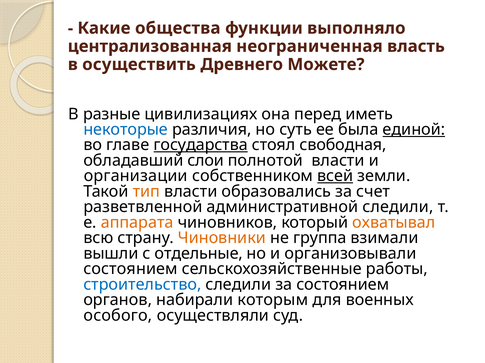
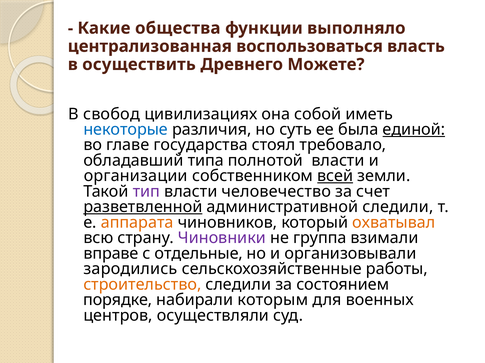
неограниченная: неограниченная -> воспользоваться (310, 46)
разные: разные -> свобод (112, 114)
перед: перед -> собой (318, 114)
государства underline: present -> none (201, 145)
свободная: свободная -> требовало (343, 145)
слои: слои -> типа (206, 161)
тип colour: orange -> purple (146, 192)
образовались: образовались -> человечество (276, 192)
разветвленной underline: none -> present (143, 207)
Чиновники colour: orange -> purple (222, 238)
вышли: вышли -> вправе (111, 254)
состоянием: состоянием -> зародились (130, 269)
строительство colour: blue -> orange (142, 285)
органов: органов -> порядке (118, 301)
особого: особого -> центров (118, 316)
